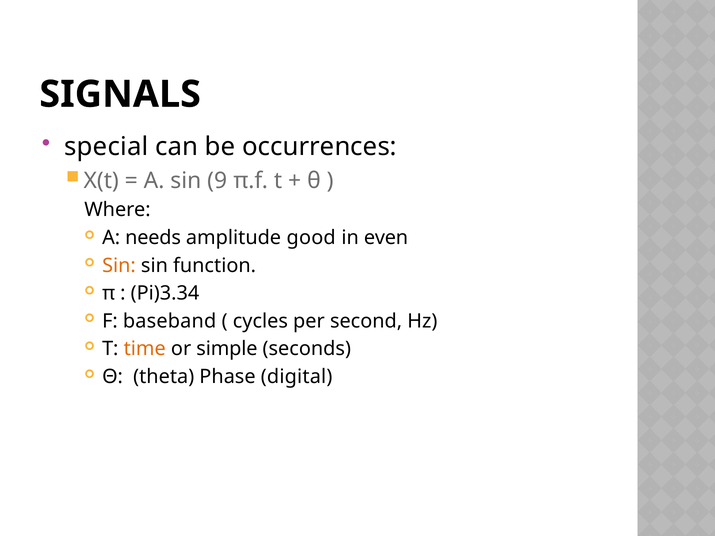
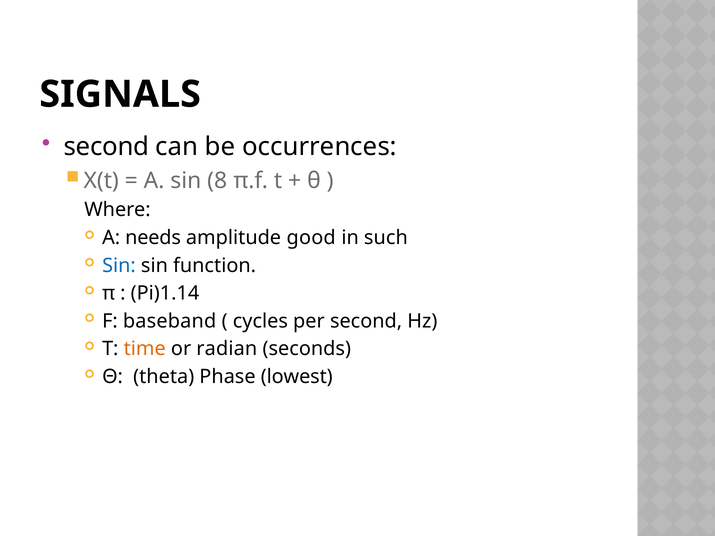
special: special -> second (107, 147)
9: 9 -> 8 (217, 181)
even: even -> such (386, 238)
Sin colour: orange -> blue (119, 266)
Pi)3.34: Pi)3.34 -> Pi)1.14 (165, 293)
simple: simple -> radian (227, 349)
digital: digital -> lowest (297, 377)
